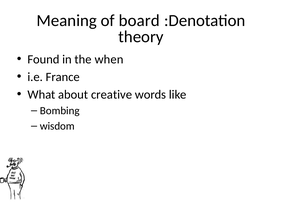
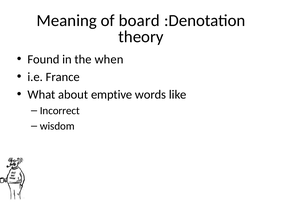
creative: creative -> emptive (112, 94)
Bombing: Bombing -> Incorrect (60, 110)
